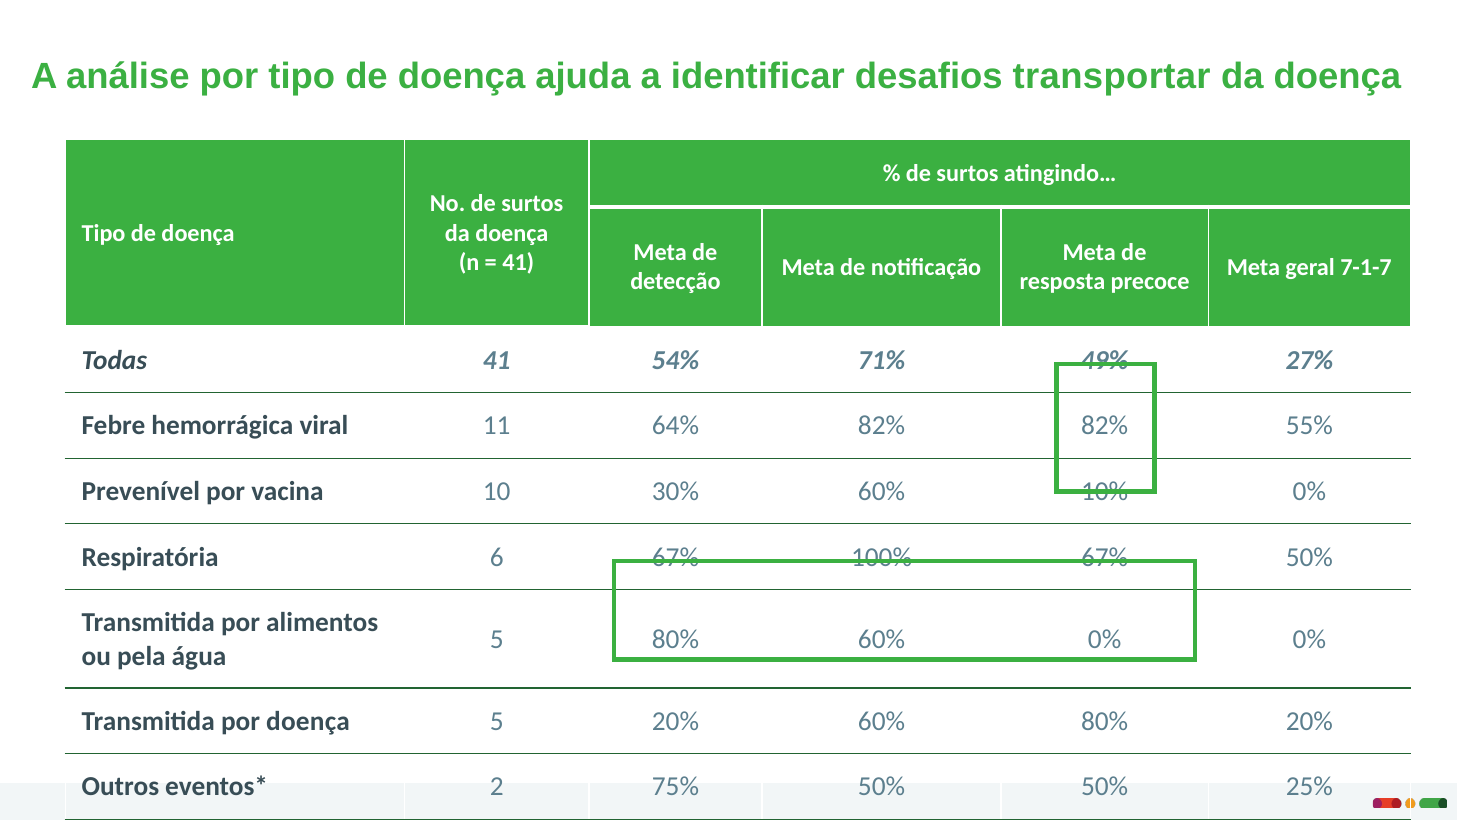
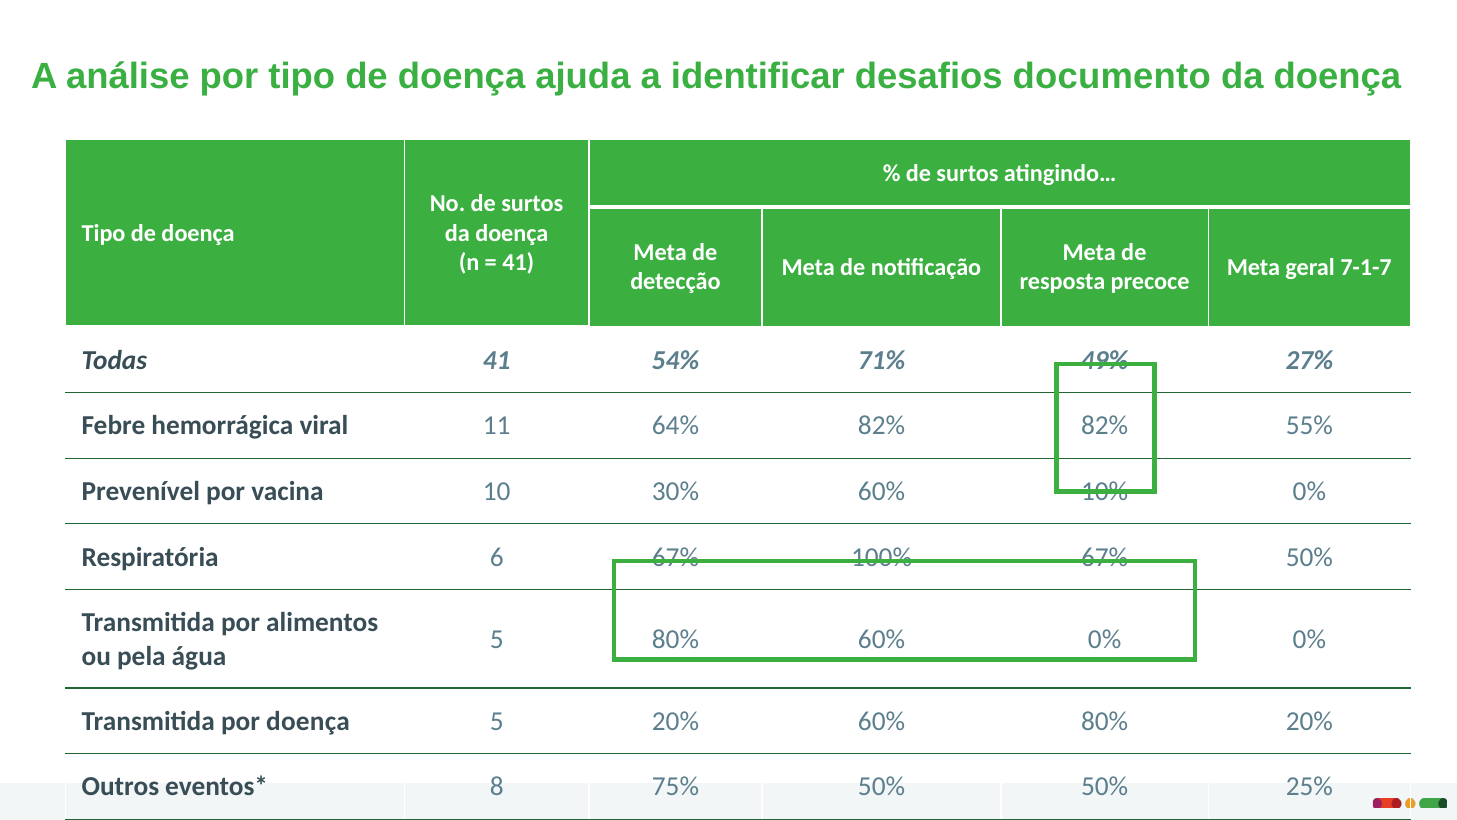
transportar: transportar -> documento (1112, 76)
2: 2 -> 8 (497, 786)
